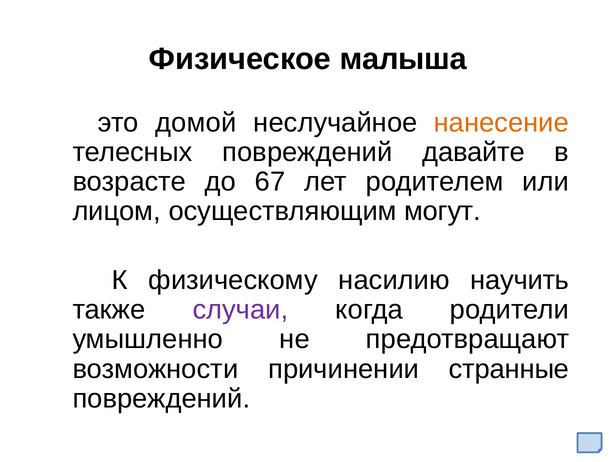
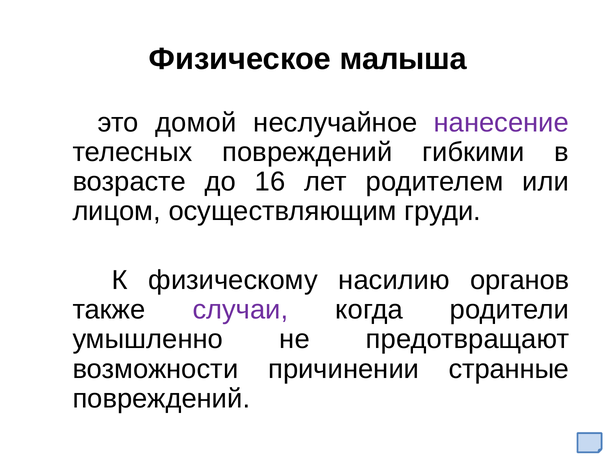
нанесение colour: orange -> purple (501, 122)
давайте: давайте -> гибкими (473, 152)
67: 67 -> 16 (270, 182)
могут: могут -> груди (443, 211)
научить: научить -> органов (520, 280)
